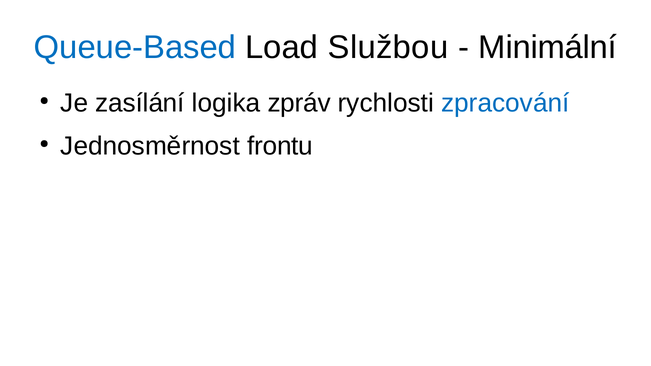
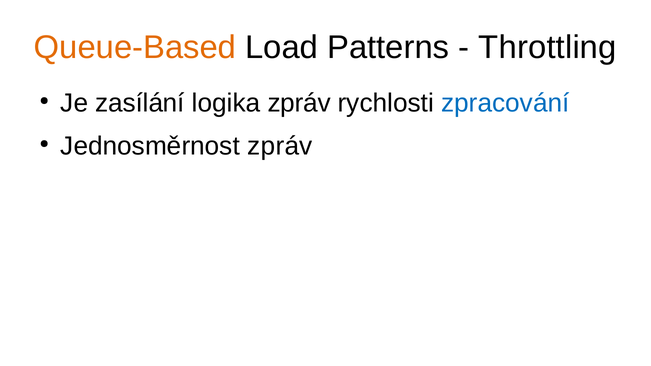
Queue-Based colour: blue -> orange (135, 47)
Službou: Službou -> Patterns (388, 47)
Minimální: Minimální -> Throttling (548, 47)
Jednosměrnost frontu: frontu -> zpráv (280, 146)
